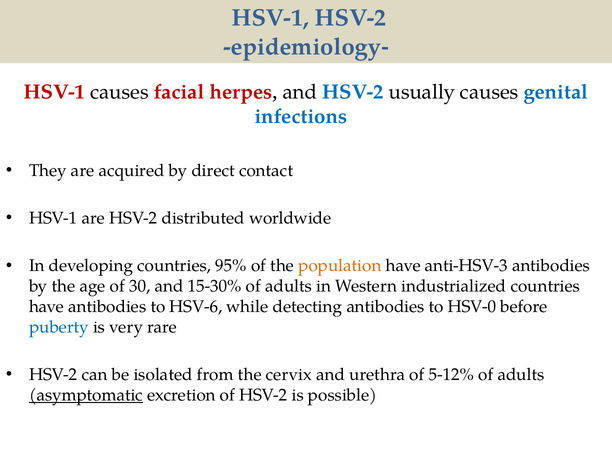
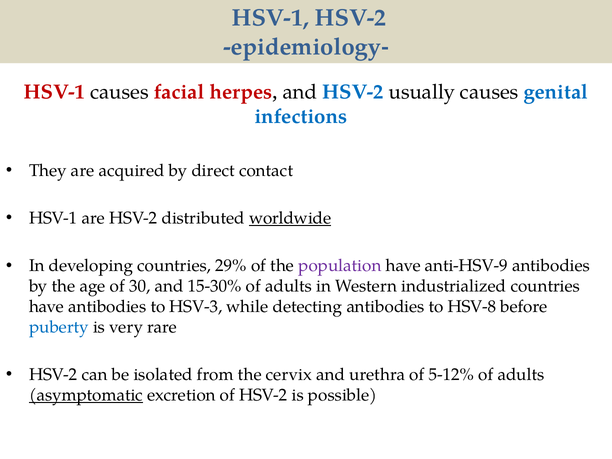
worldwide underline: none -> present (290, 218)
95%: 95% -> 29% (231, 266)
population colour: orange -> purple (340, 266)
anti-HSV-3: anti-HSV-3 -> anti-HSV-9 (466, 266)
HSV-6: HSV-6 -> HSV-3 (196, 307)
HSV-0: HSV-0 -> HSV-8 (472, 307)
